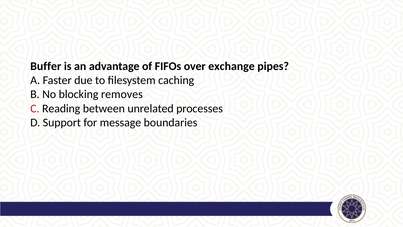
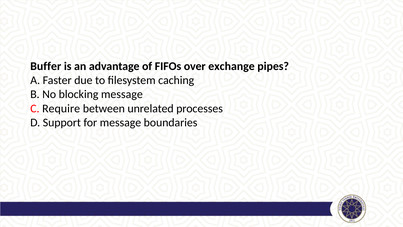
blocking removes: removes -> message (122, 94)
Reading: Reading -> Require (61, 108)
